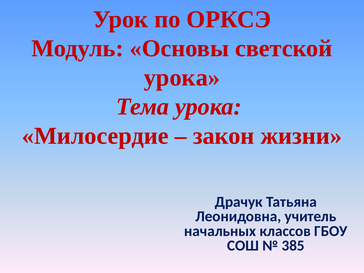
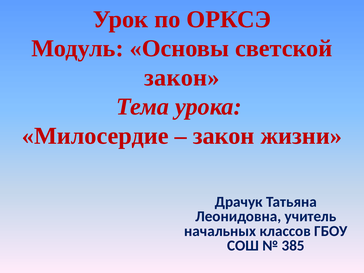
урока: урока -> закон (182, 78)
